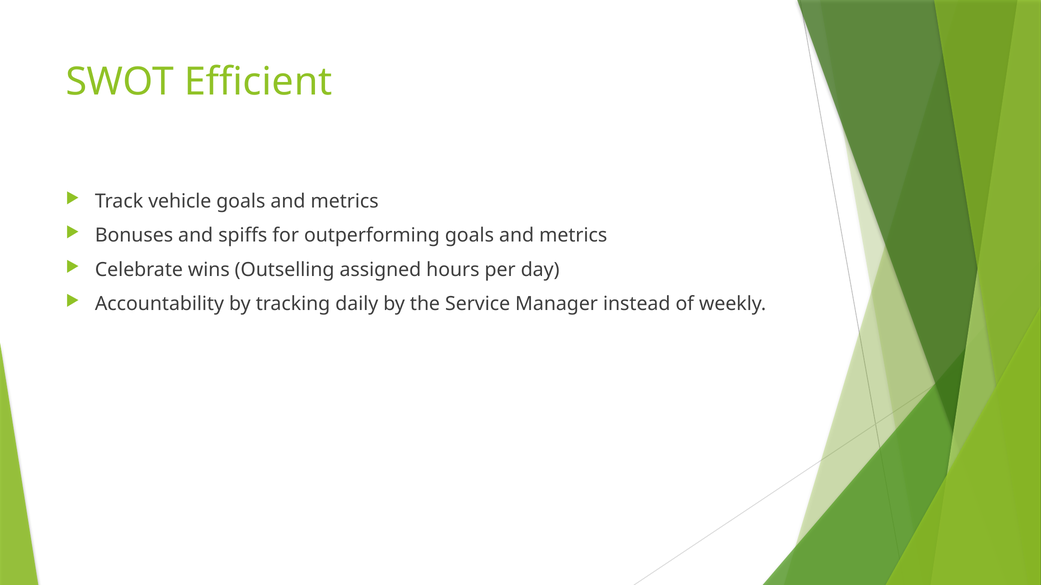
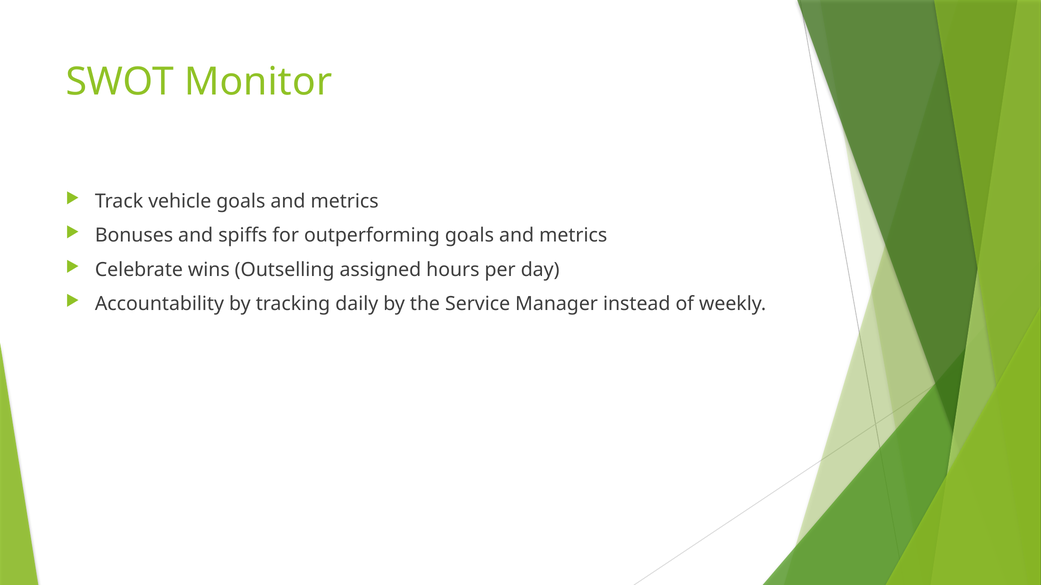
Efficient: Efficient -> Monitor (258, 82)
